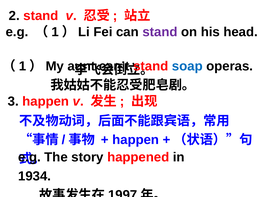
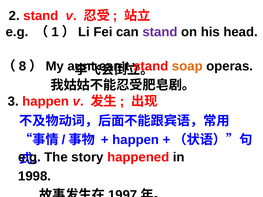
1: 1 -> 8 (23, 66)
soap colour: blue -> orange (187, 66)
1934: 1934 -> 1998 (35, 176)
